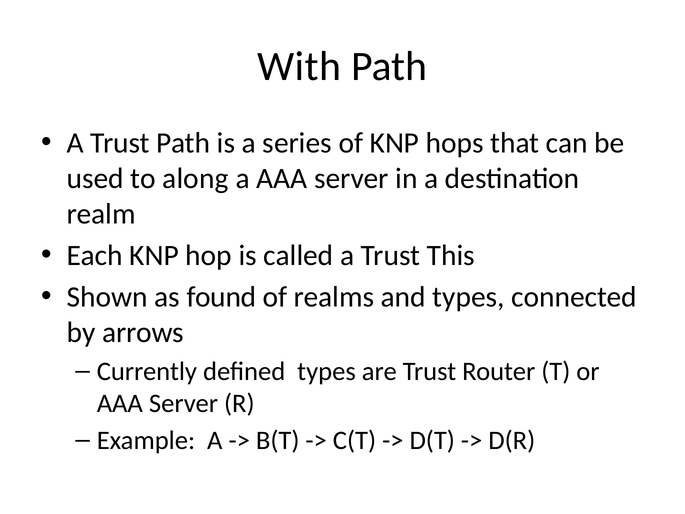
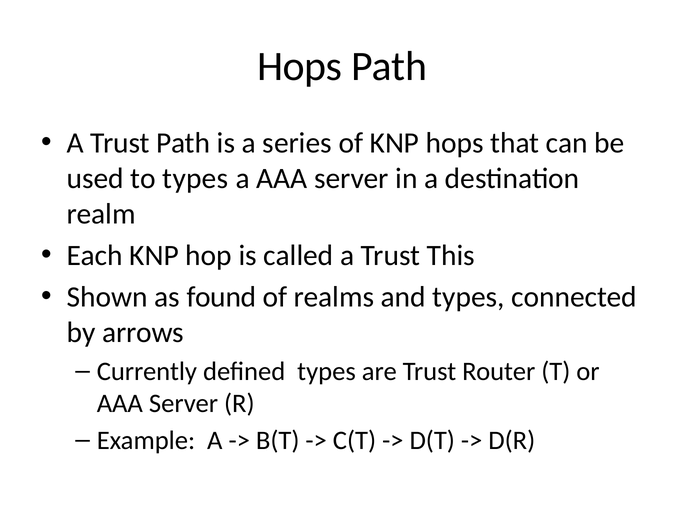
With: With -> Hops (300, 66)
to along: along -> types (195, 178)
